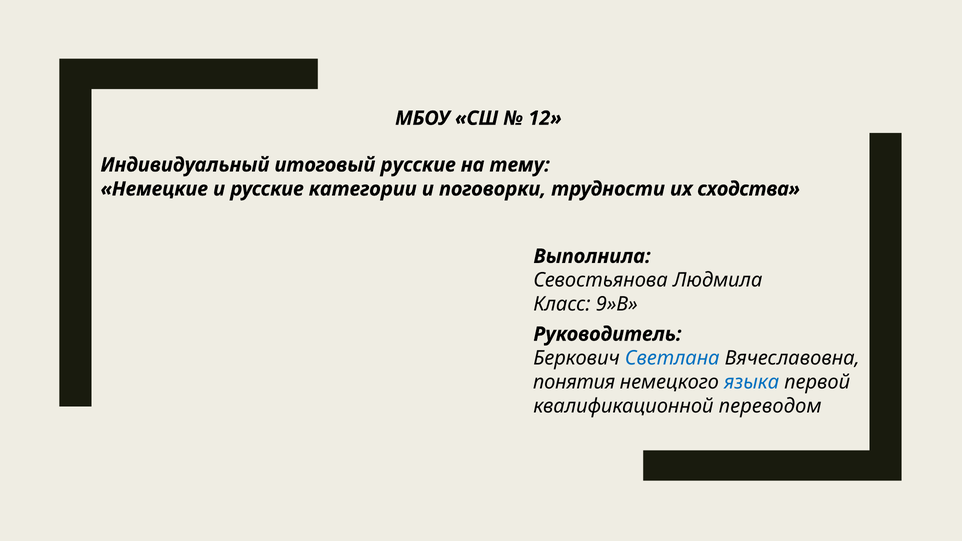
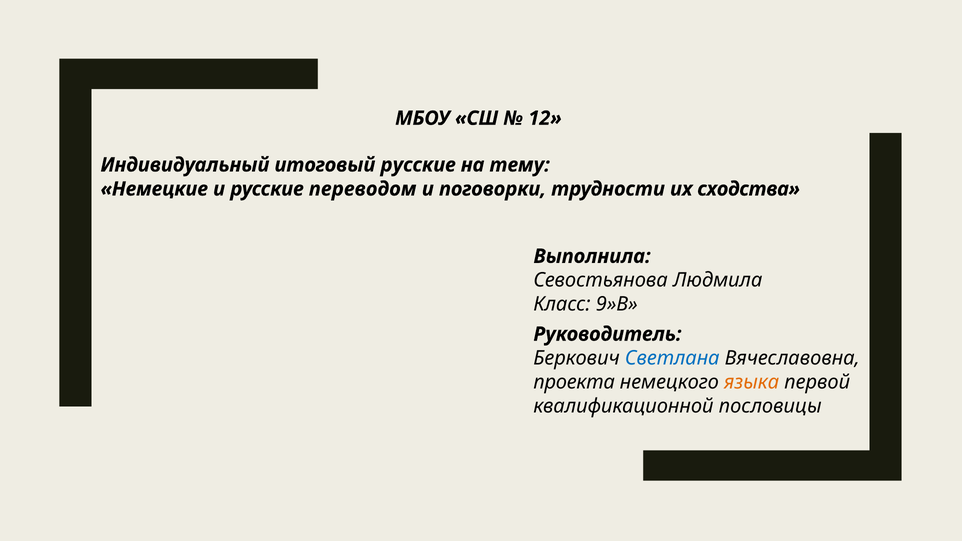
категории: категории -> переводом (363, 189)
понятия: понятия -> проекта (574, 382)
языка colour: blue -> orange (752, 382)
переводом: переводом -> пословицы (770, 406)
